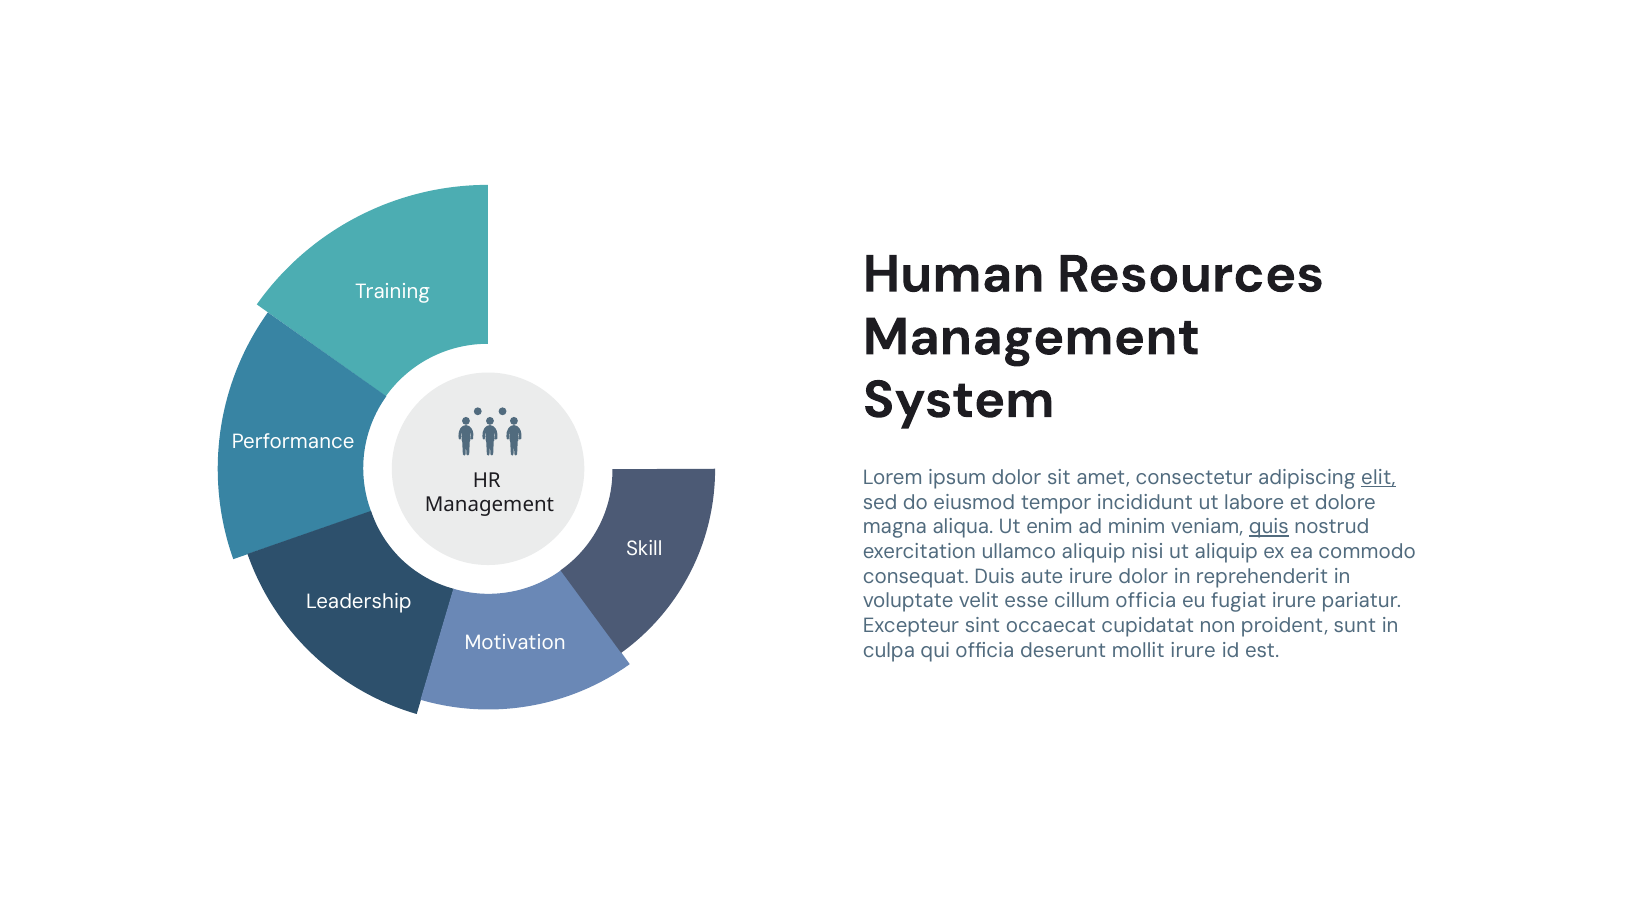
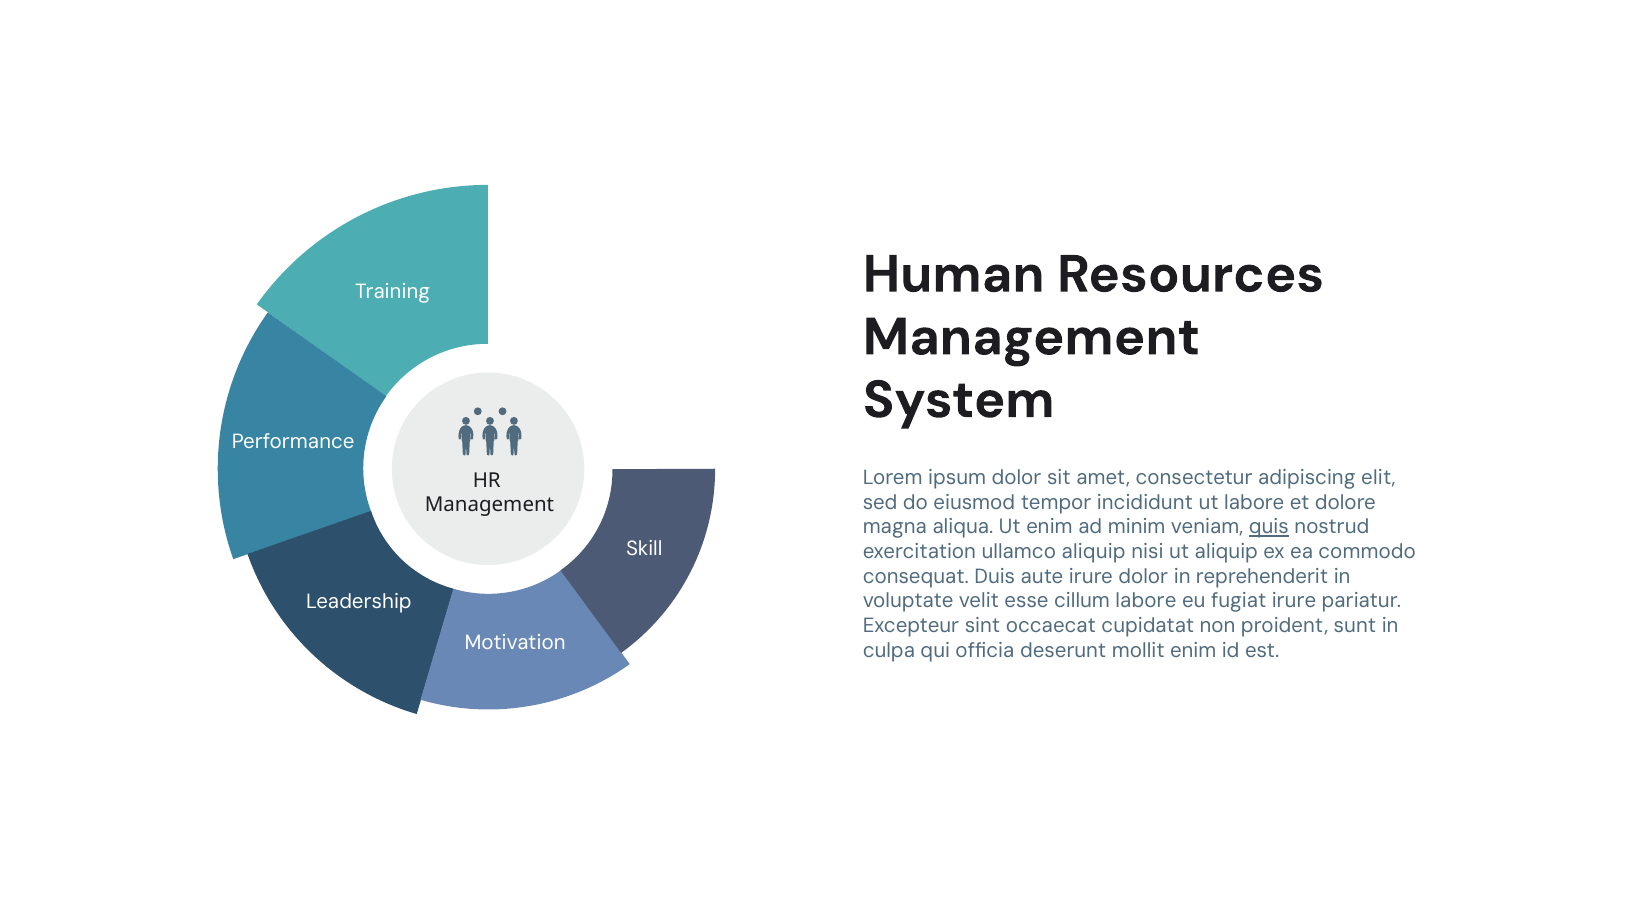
elit underline: present -> none (1378, 478)
cillum officia: officia -> labore (1146, 601)
mollit irure: irure -> enim (1193, 650)
